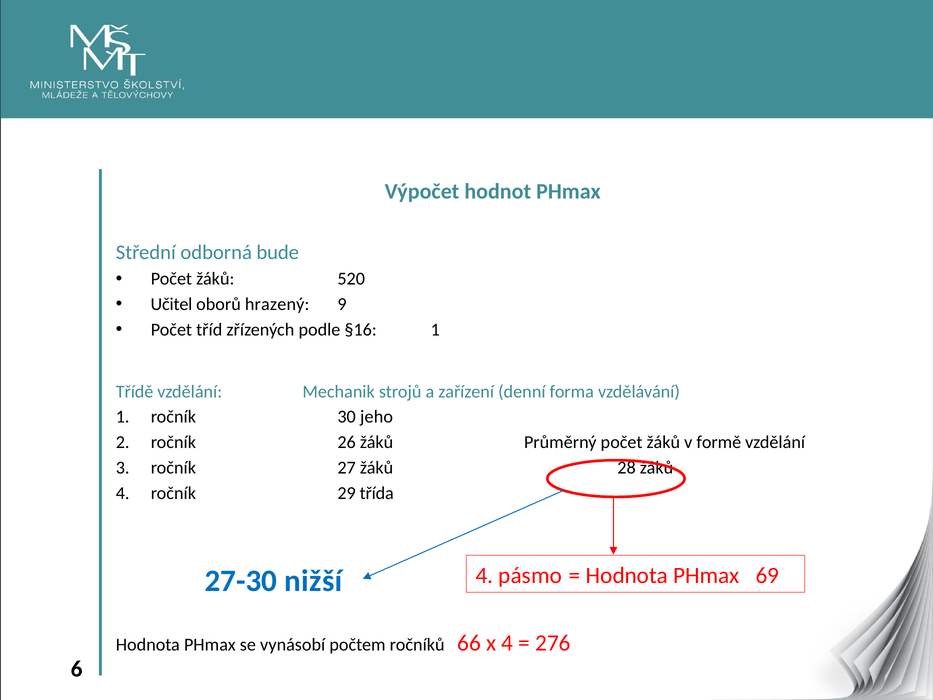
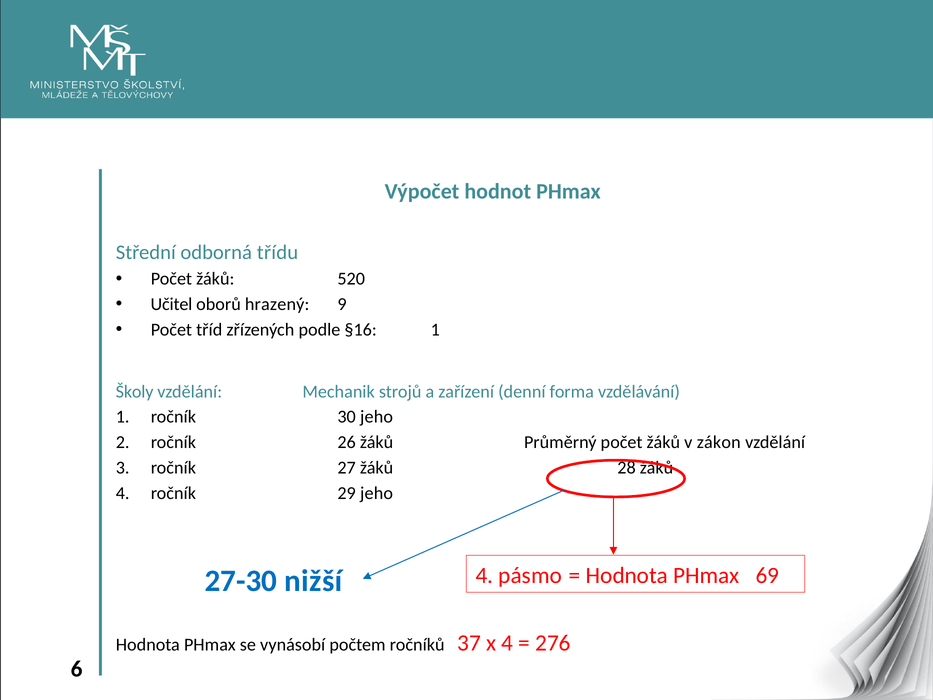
bude: bude -> třídu (278, 252)
Třídě: Třídě -> Školy (135, 391)
formě: formě -> zákon (719, 442)
29 třída: třída -> jeho (377, 493)
66: 66 -> 37 (469, 643)
